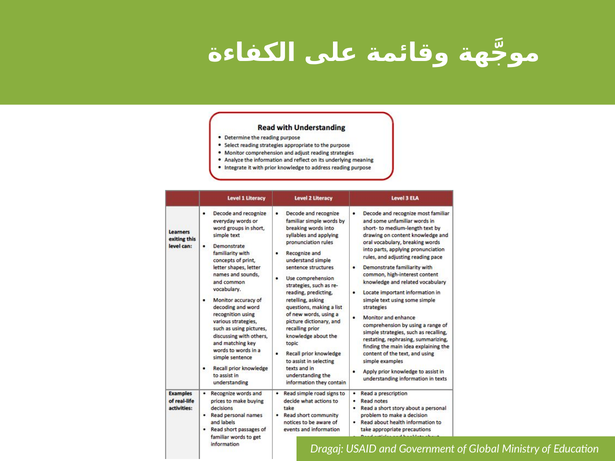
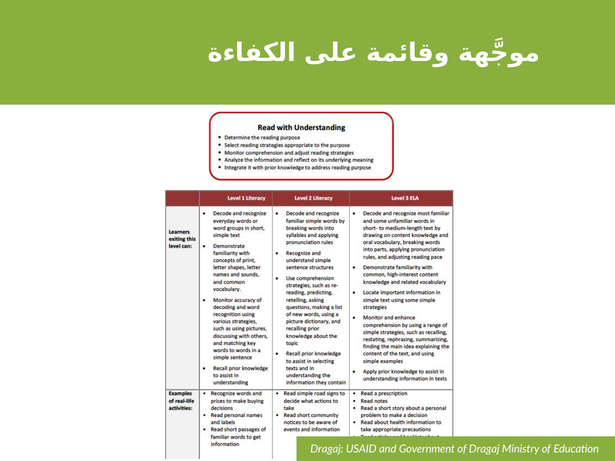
of Global: Global -> Dragaj (484, 449)
